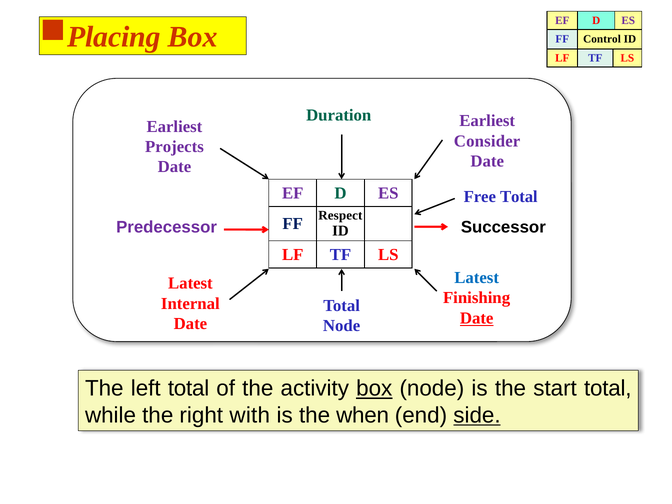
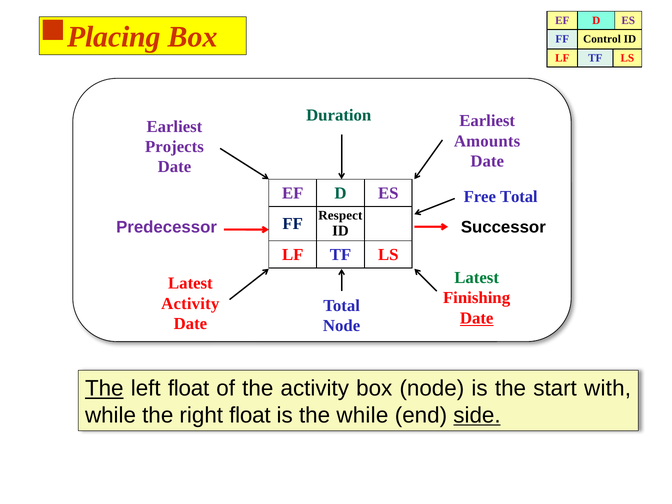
Consider: Consider -> Amounts (487, 141)
Latest colour: blue -> green (477, 278)
Internal: Internal -> Activity (190, 303)
The underline: none -> present (104, 388)
left total: total -> float (189, 388)
box underline: present -> none (374, 388)
start total: total -> with (608, 388)
right with: with -> float (250, 415)
the when: when -> while (362, 415)
